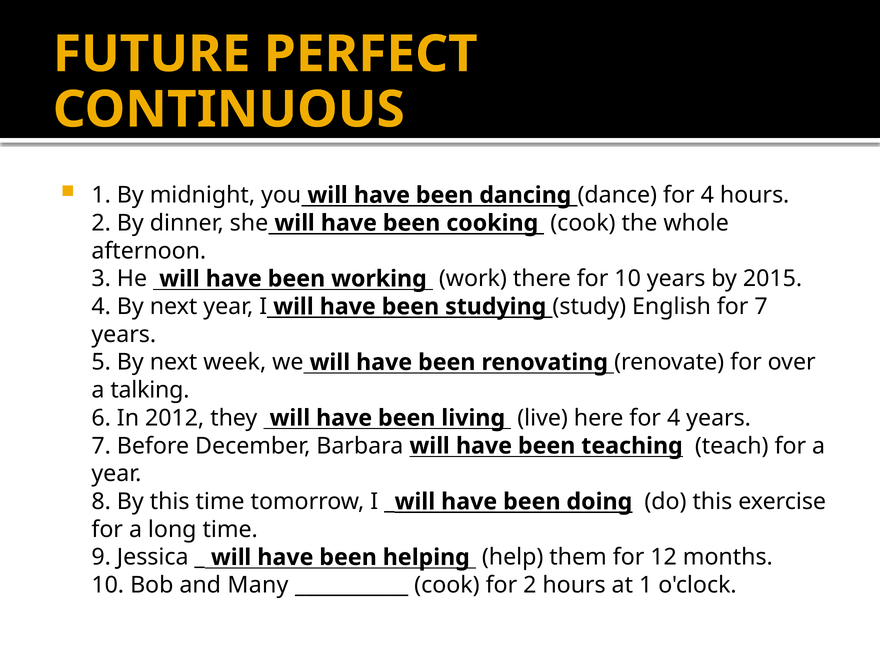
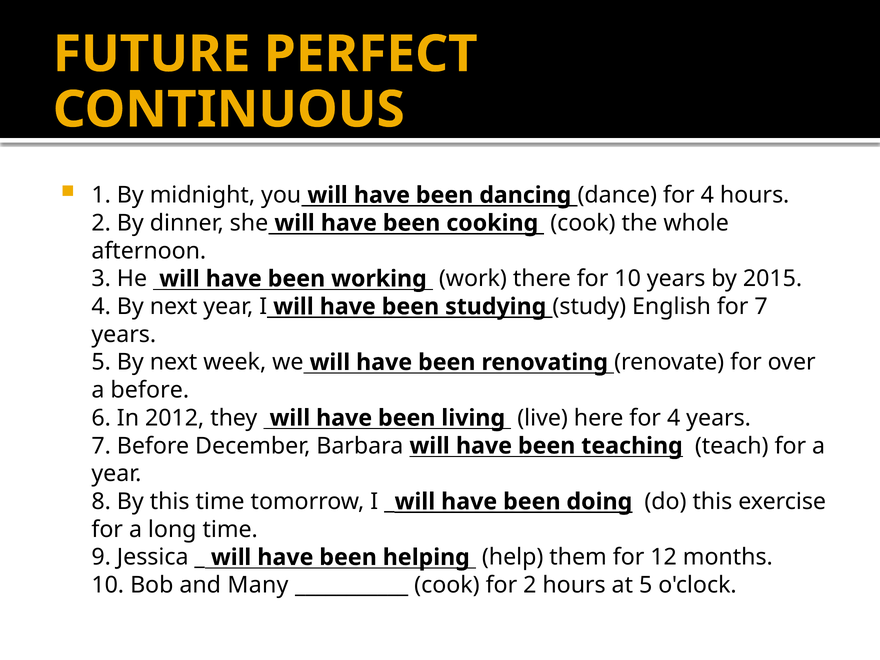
a talking: talking -> before (150, 390)
at 1: 1 -> 5 (646, 585)
